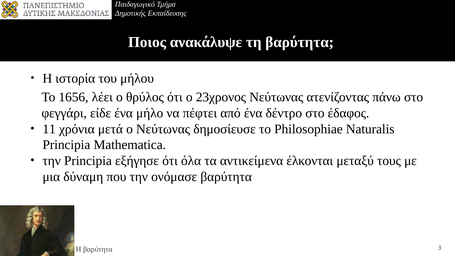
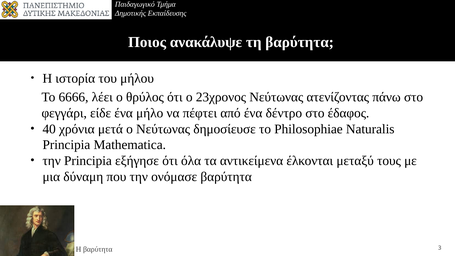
1656: 1656 -> 6666 (74, 97)
11: 11 -> 40 (49, 129)
